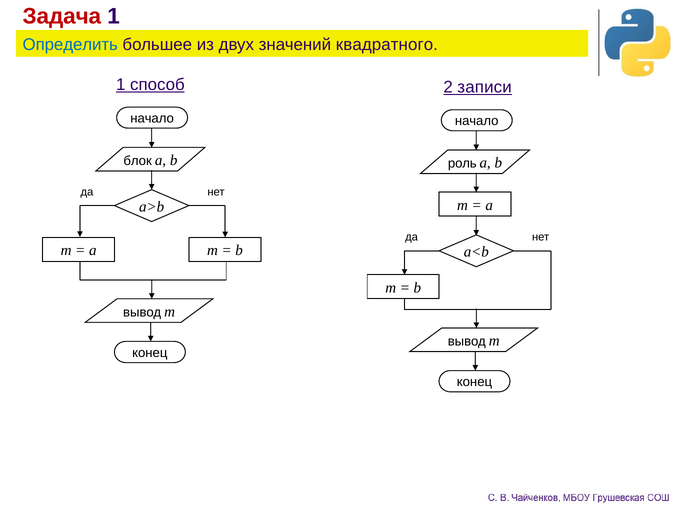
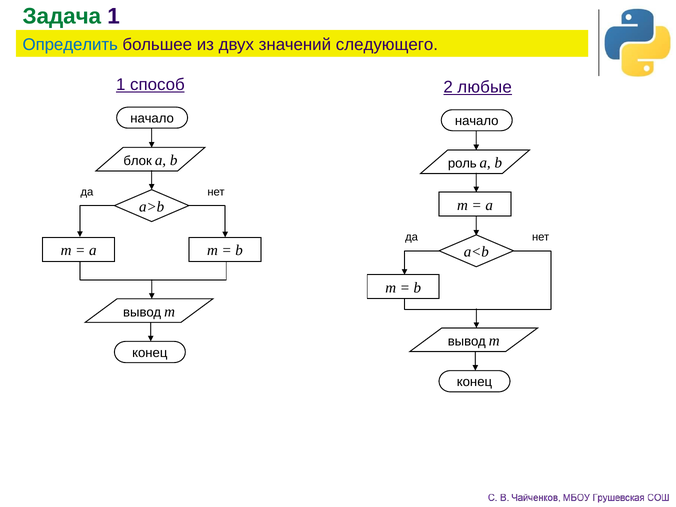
Задача colour: red -> green (62, 16)
квадратного: квадратного -> следующего (387, 45)
записи: записи -> любые (485, 87)
